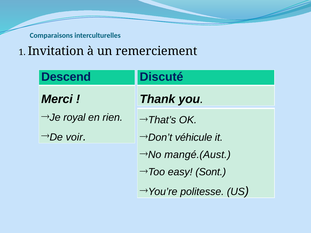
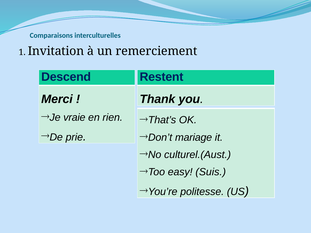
Discuté: Discuté -> Restent (162, 77)
royal: royal -> vraie (74, 117)
voir: voir -> prie (74, 137)
véhicule: véhicule -> mariage (194, 138)
mangé.(Aust: mangé.(Aust -> culturel.(Aust (198, 155)
Sont: Sont -> Suis (211, 172)
